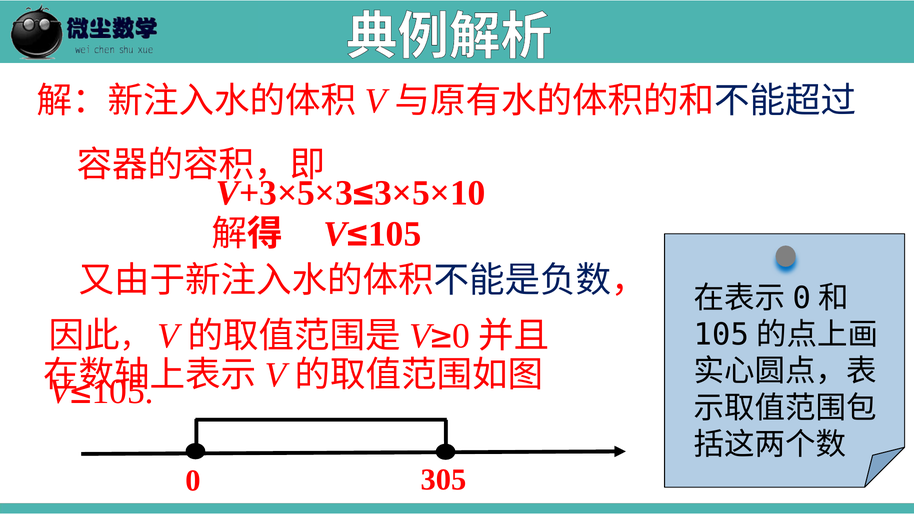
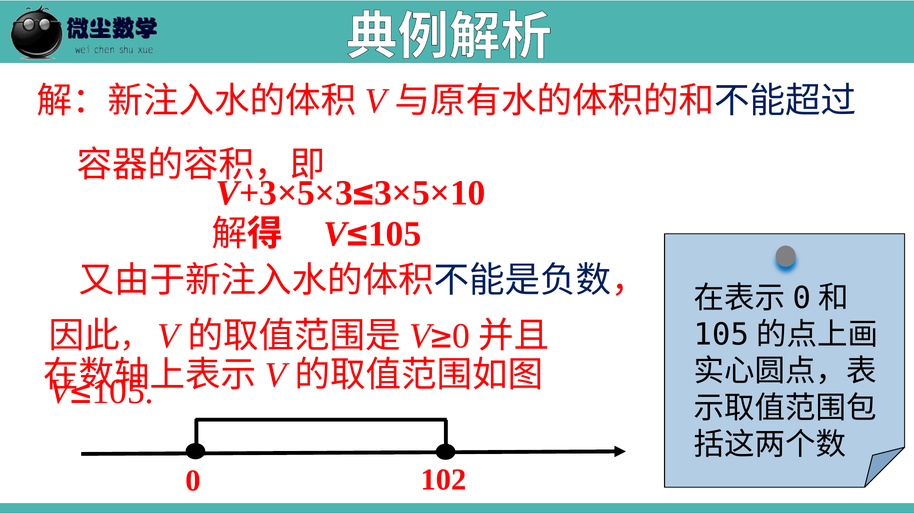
305: 305 -> 102 (443, 480)
